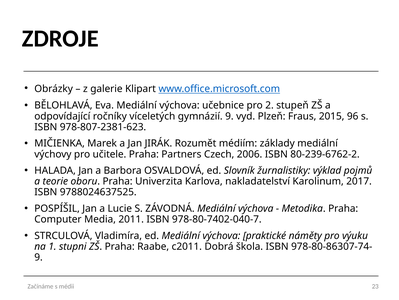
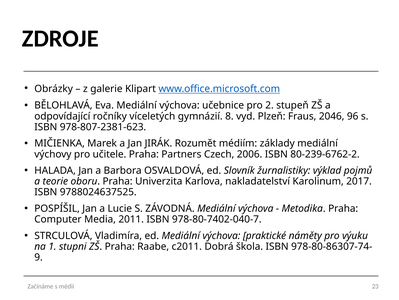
gymnázií 9: 9 -> 8 (229, 116)
2015: 2015 -> 2046 (332, 116)
